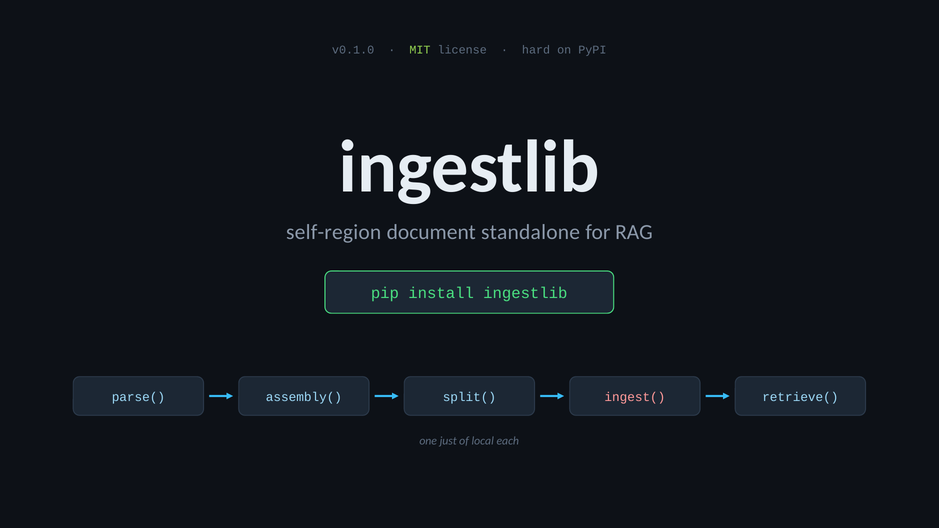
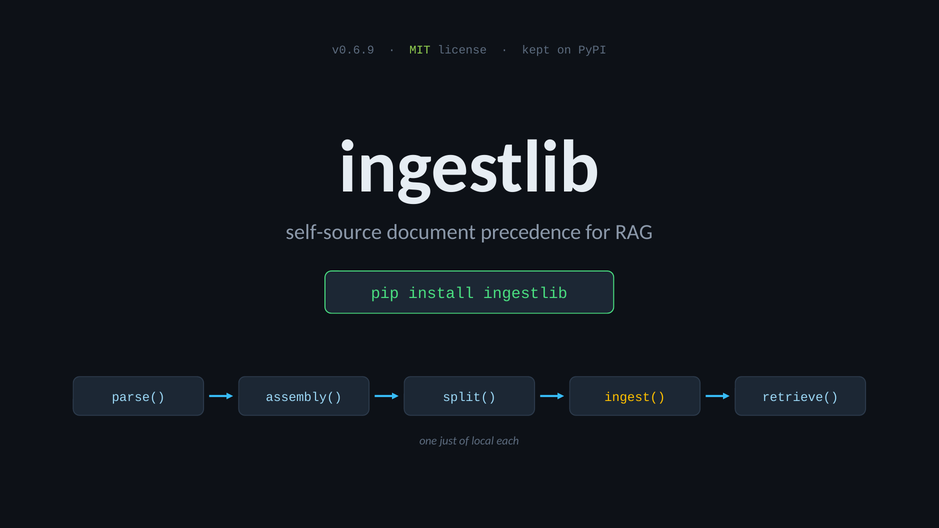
v0.1.0: v0.1.0 -> v0.6.9 (353, 50)
hard: hard -> kept (536, 50)
self-region: self-region -> self-source (334, 232)
standalone: standalone -> precedence (531, 232)
ingest( colour: pink -> yellow (635, 397)
